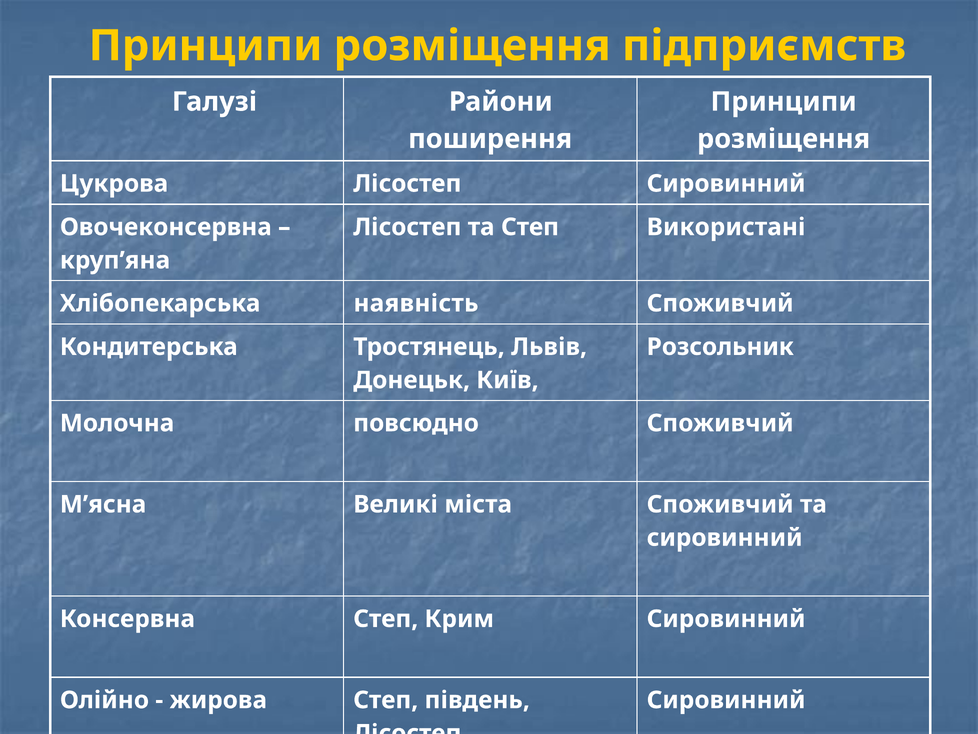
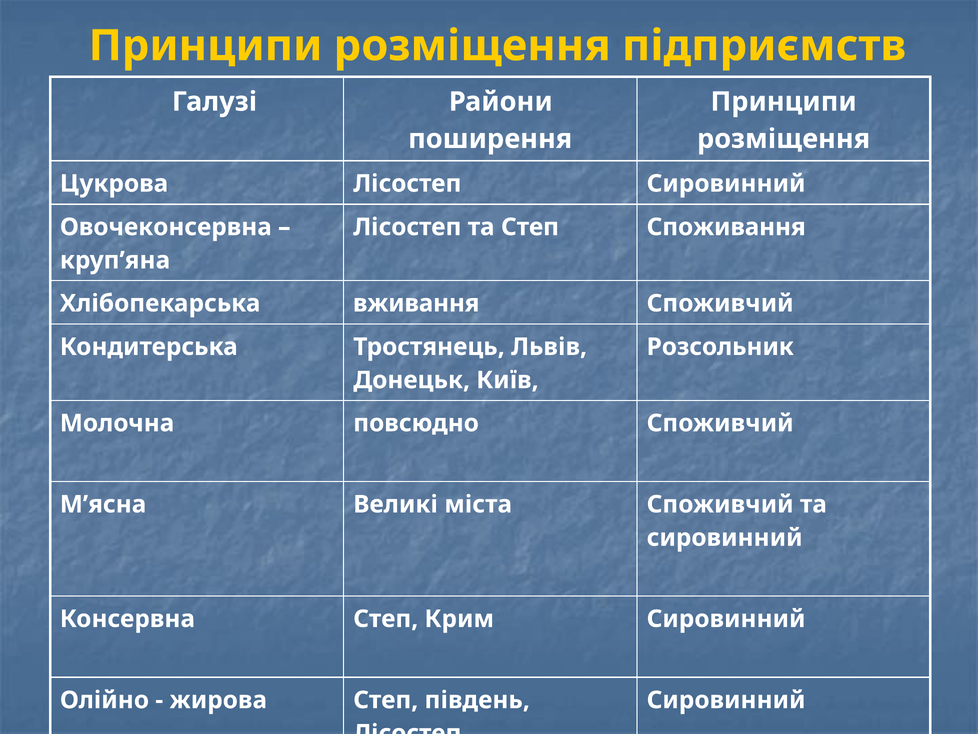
Використані: Використані -> Споживання (726, 227)
наявність: наявність -> вживання (416, 303)
